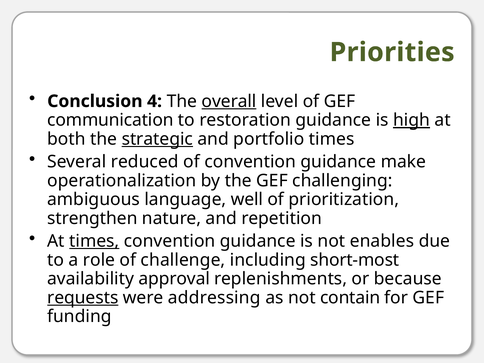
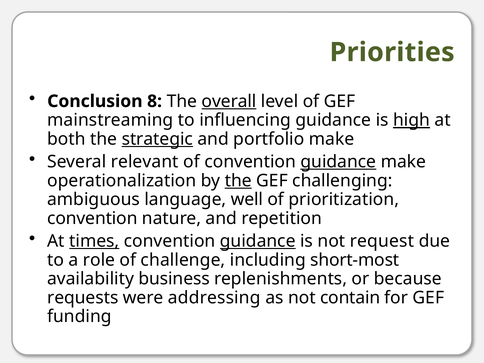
4: 4 -> 8 (155, 101)
communication: communication -> mainstreaming (110, 120)
restoration: restoration -> influencing (245, 120)
portfolio times: times -> make (332, 139)
reduced: reduced -> relevant (145, 162)
guidance underline: none -> present (338, 162)
the underline: none -> present (238, 181)
strengthen: strengthen -> convention (92, 218)
guidance underline: none -> present (258, 241)
enables: enables -> request (382, 241)
approval: approval -> business (174, 279)
requests underline: present -> none (83, 298)
